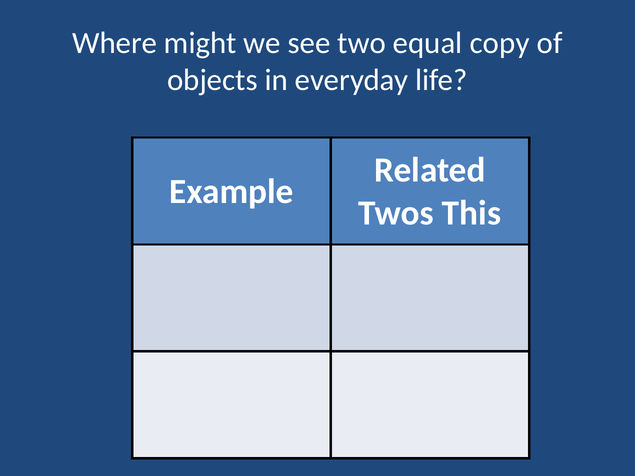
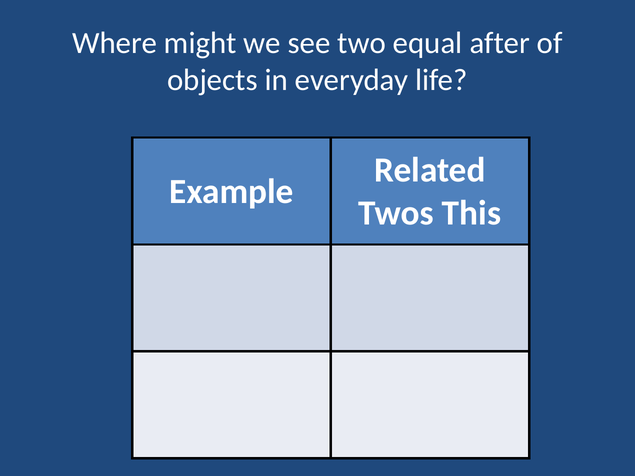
copy: copy -> after (500, 43)
